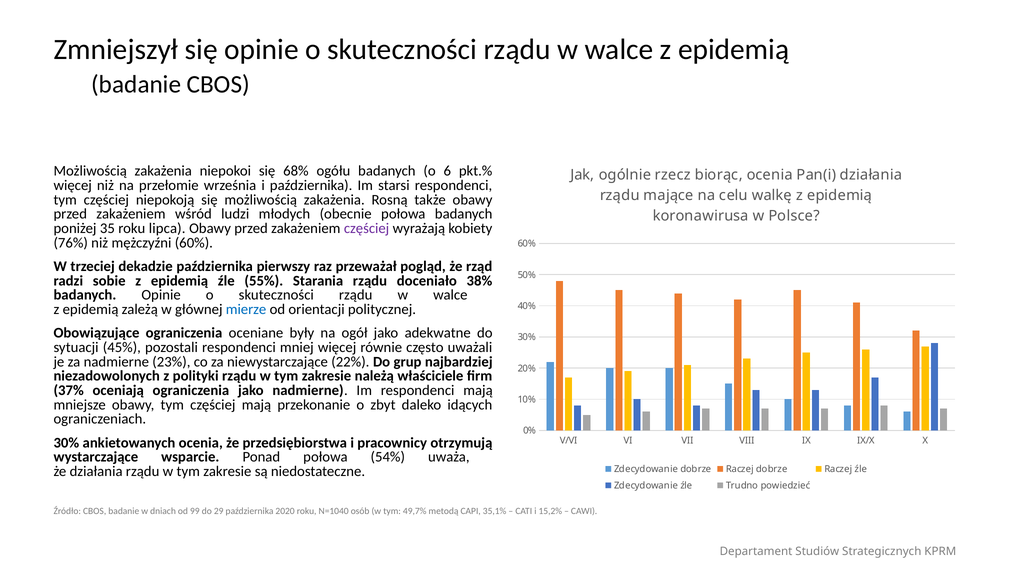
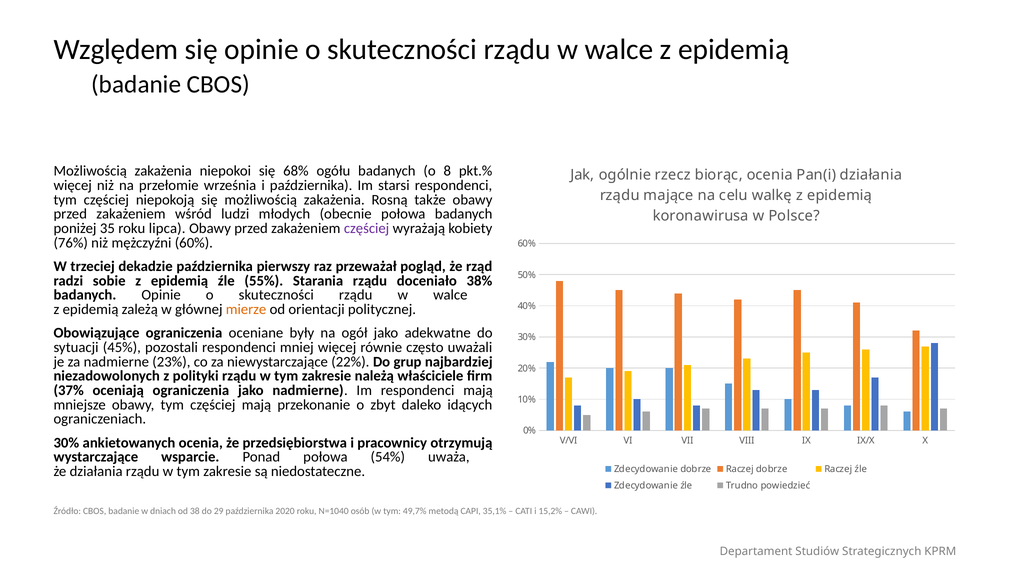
Zmniejszył: Zmniejszył -> Względem (116, 50)
6: 6 -> 8 (447, 171)
mierze colour: blue -> orange (246, 309)
99: 99 -> 38 (195, 511)
